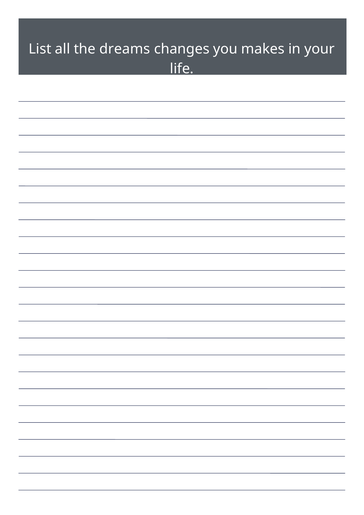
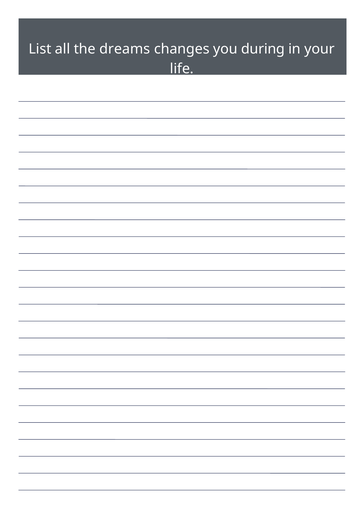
makes: makes -> during (263, 49)
